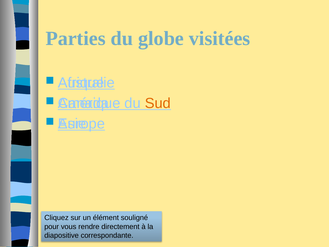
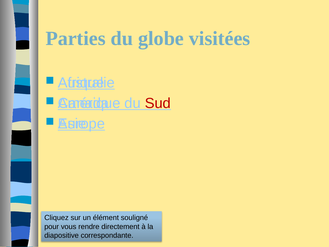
Sud colour: orange -> red (158, 103)
